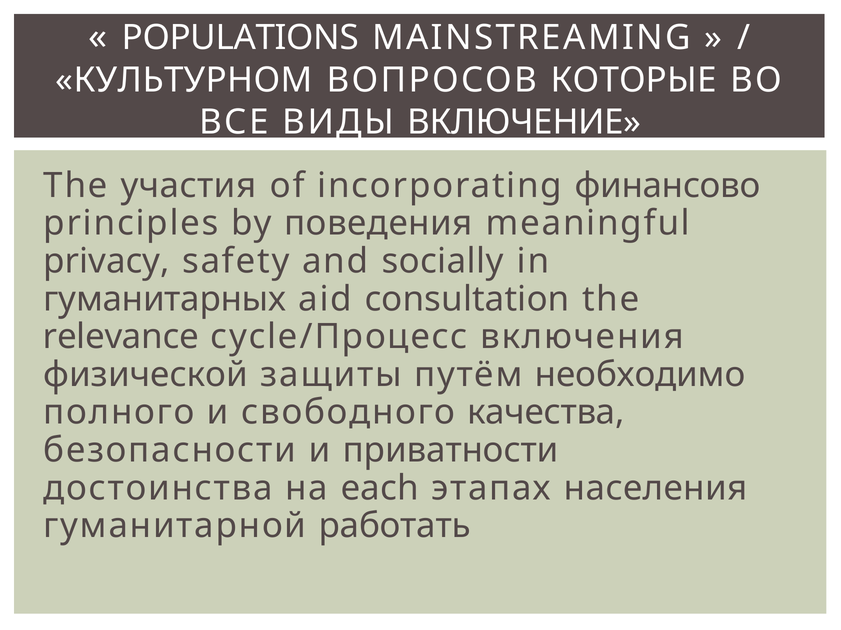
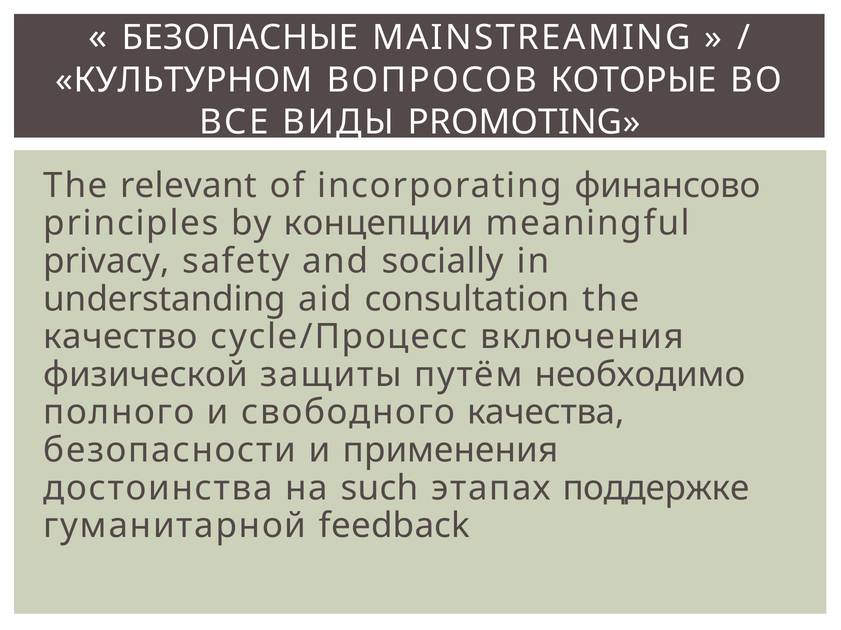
POPULATIONS: POPULATIONS -> БЕЗОПАСНЫЕ (240, 38)
ВКЛЮЧЕНИЕ: ВКЛЮЧЕНИЕ -> PROMOTING (524, 122)
участия: участия -> relevant (189, 186)
поведения: поведения -> концепции (378, 224)
гуманитарных: гуманитарных -> understanding (165, 299)
relevance: relevance -> качество (121, 337)
приватности: приватности -> применения (451, 451)
each: each -> such (380, 489)
населения: населения -> поддержке (656, 489)
работать: работать -> feedback (395, 526)
